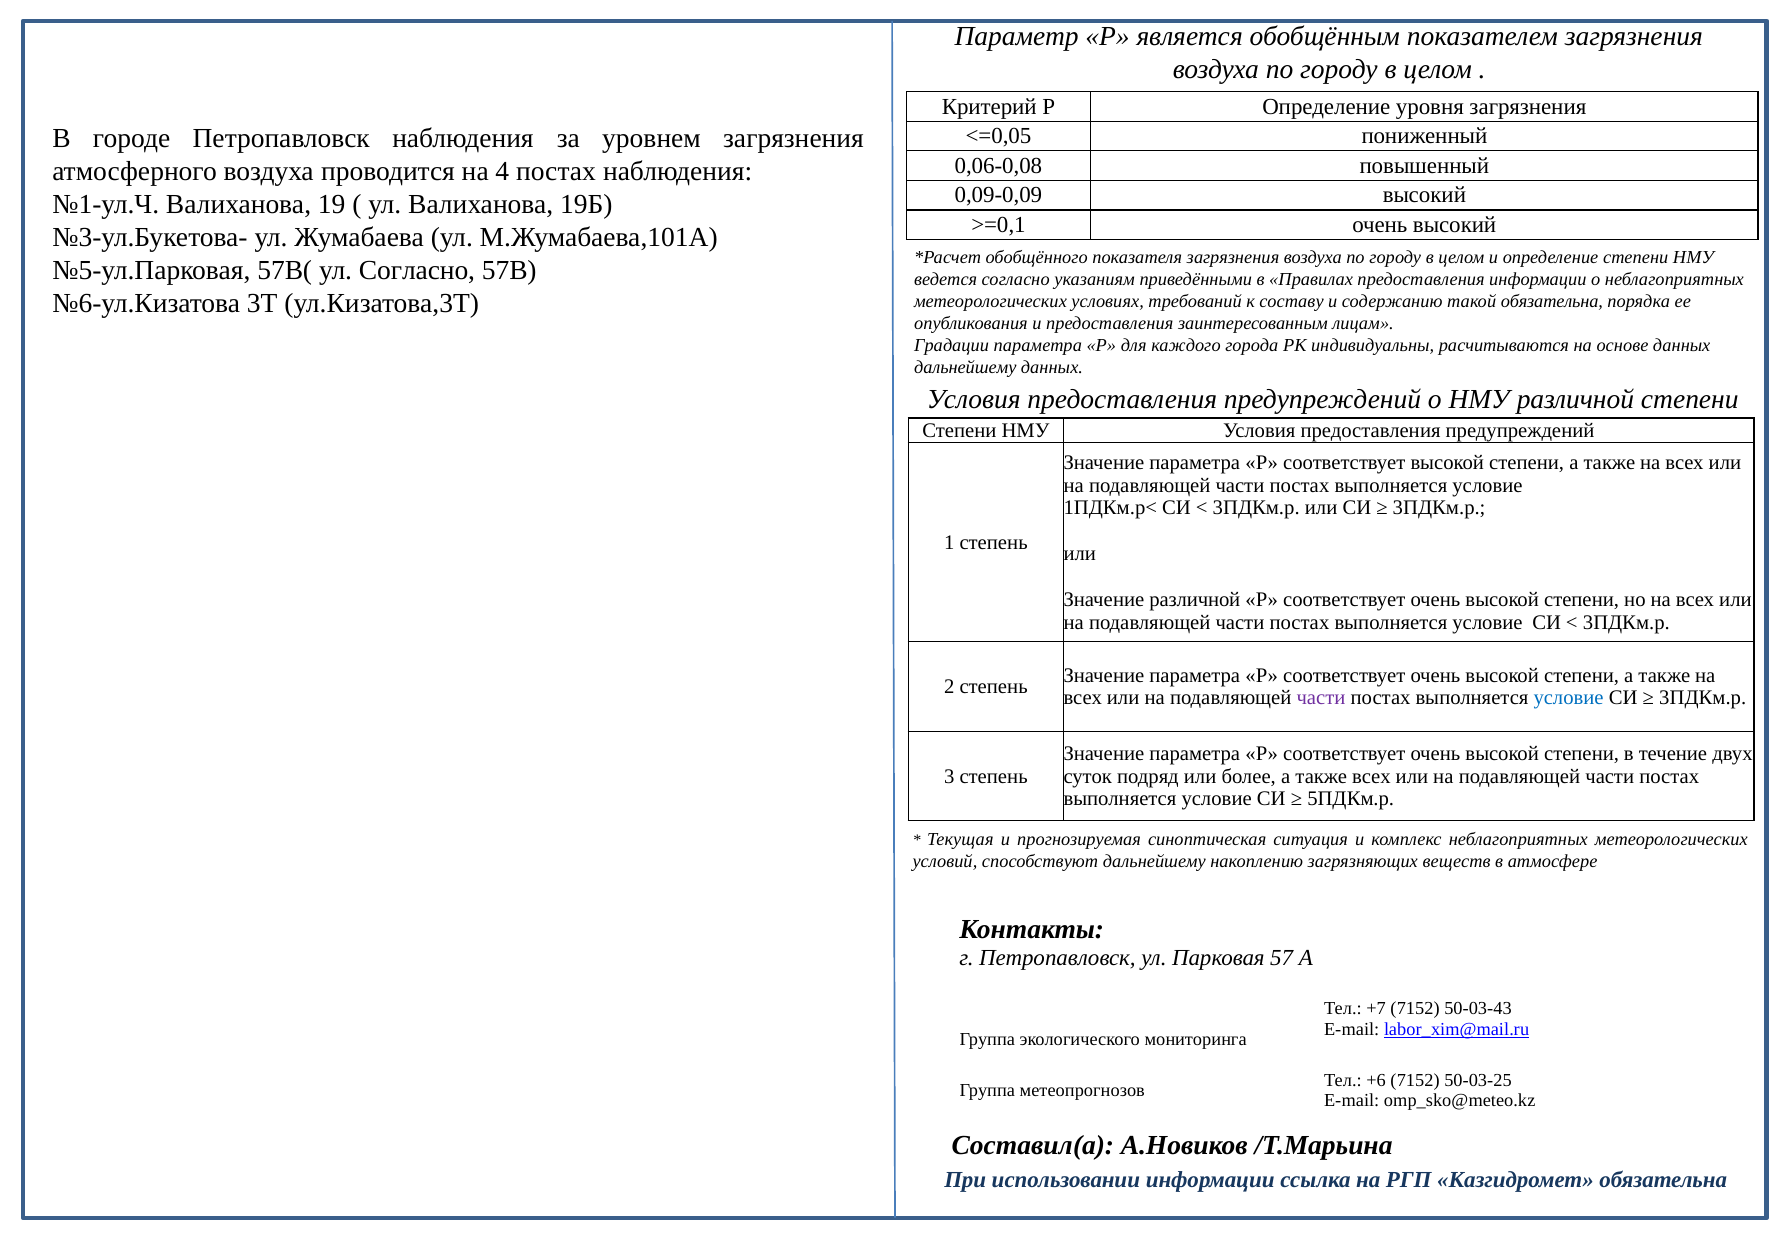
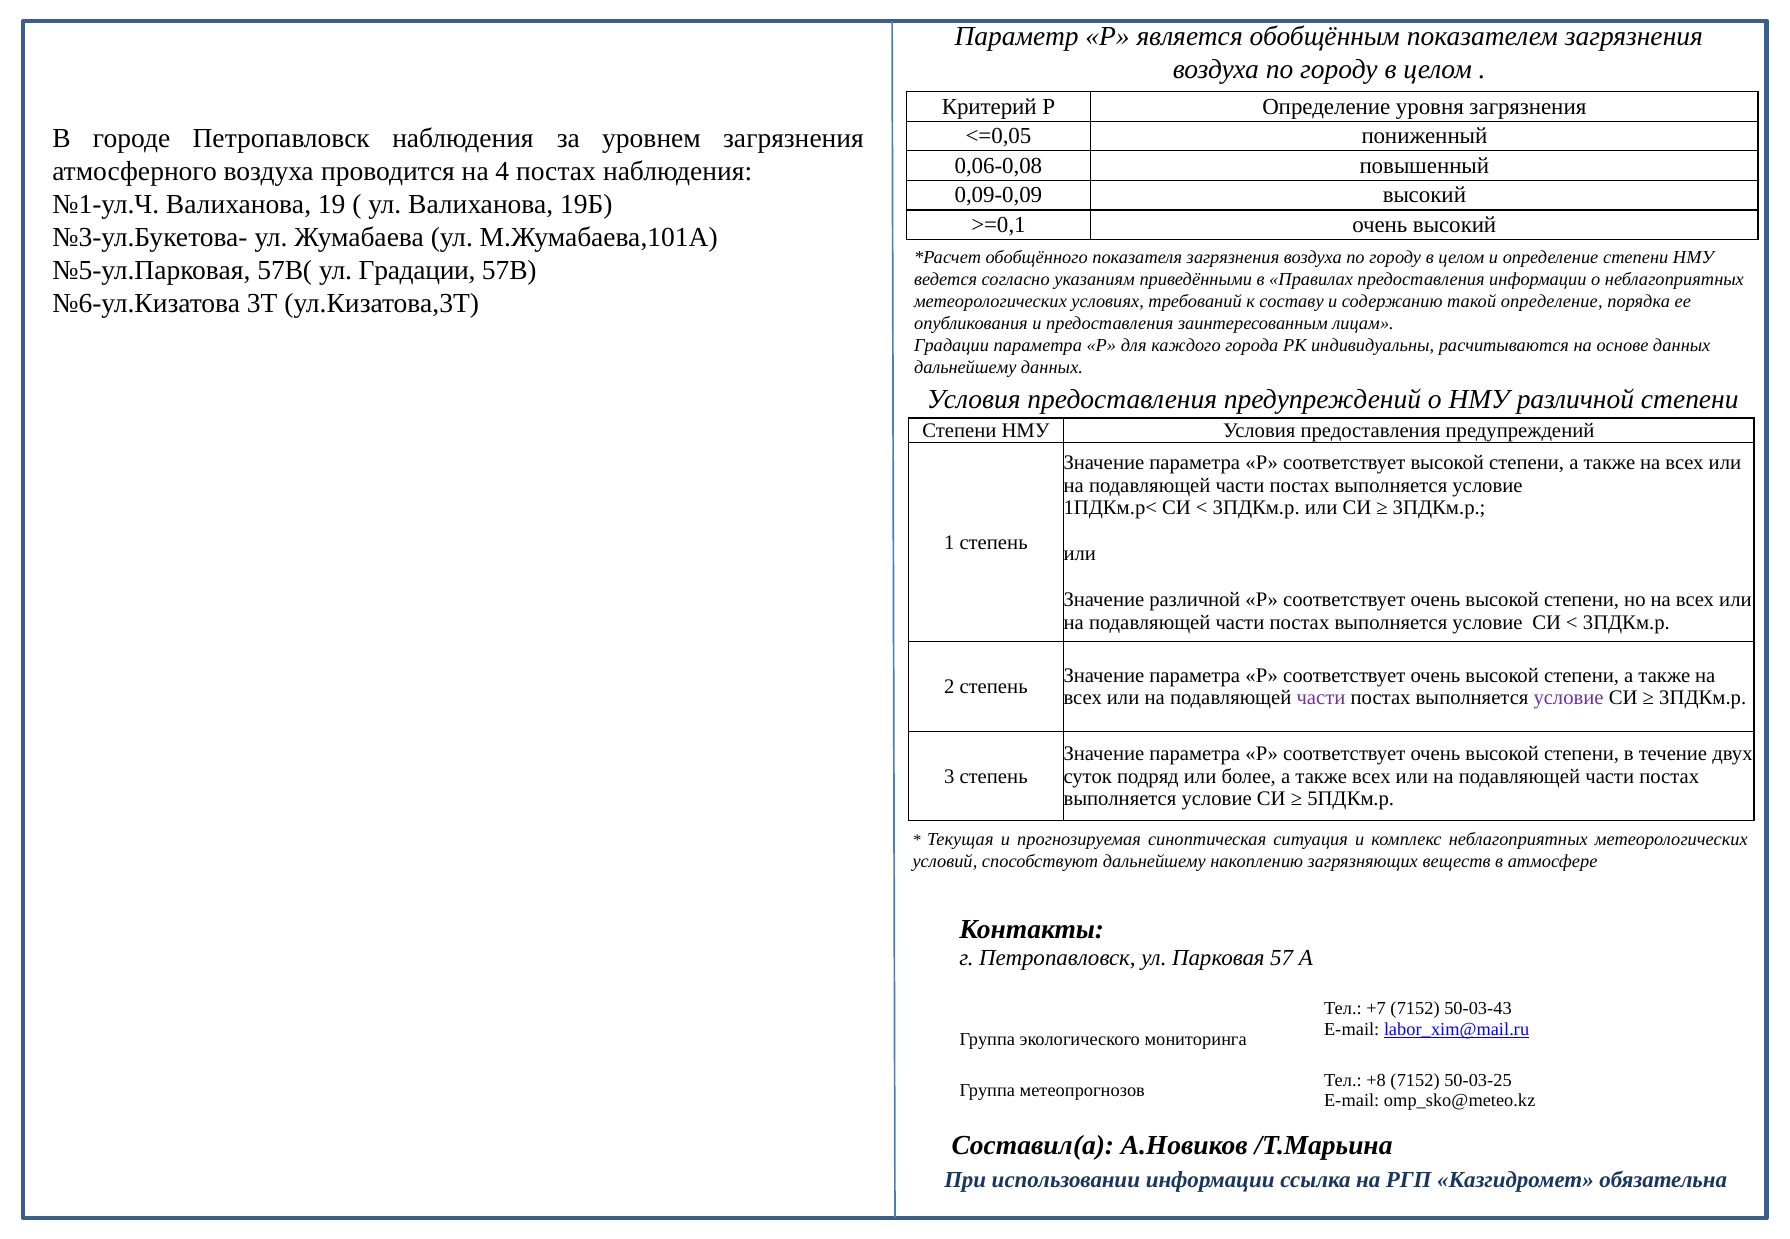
ул Согласно: Согласно -> Градации (417, 271)
такой обязательна: обязательна -> определение (1552, 301)
условие colour: blue -> purple (1569, 698)
+6: +6 -> +8 (1376, 1080)
